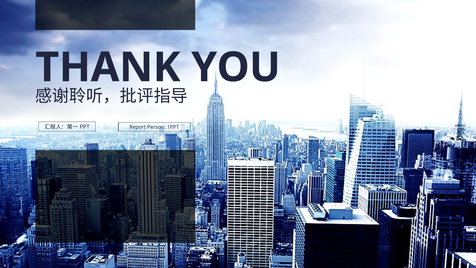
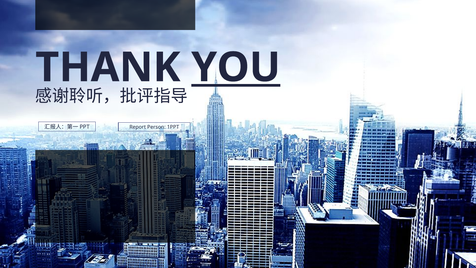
YOU underline: none -> present (236, 67)
